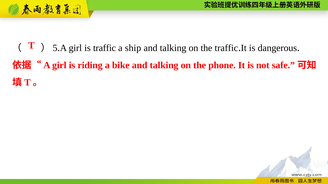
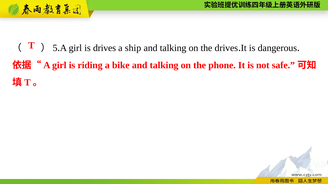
is traffic: traffic -> drives (105, 48)
the traffic: traffic -> drives (226, 48)
